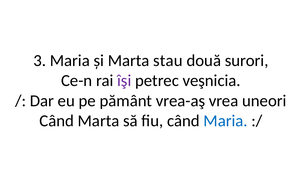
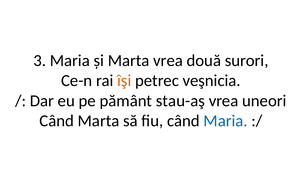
Marta stau: stau -> vrea (168, 60)
îşi colour: purple -> orange (124, 81)
vrea-aş: vrea-aş -> stau-aş (180, 101)
